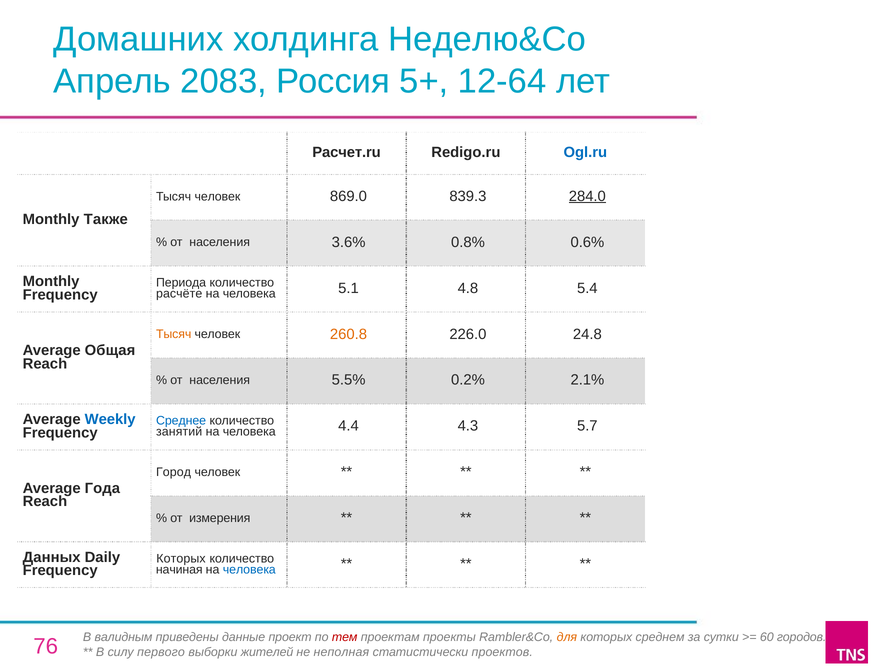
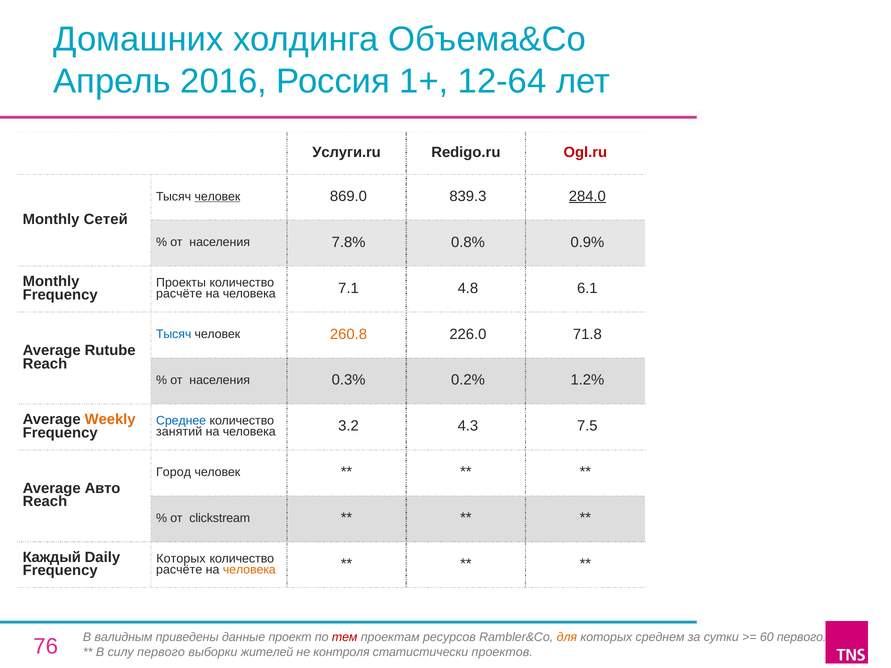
Неделю&Co: Неделю&Co -> Объема&Co (487, 39)
2083: 2083 -> 2016 (224, 81)
5+: 5+ -> 1+ (424, 81)
Расчет.ru: Расчет.ru -> Услуги.ru (347, 152)
Ogl.ru colour: blue -> red (585, 152)
человек underline: none -> present (217, 197)
Также: Также -> Сетей (106, 219)
3.6%: 3.6% -> 7.8% (349, 242)
0.6%: 0.6% -> 0.9% (587, 242)
Периода: Периода -> Проекты (181, 283)
5.1: 5.1 -> 7.1 (349, 288)
5.4: 5.4 -> 6.1 (587, 288)
Тысяч colour: orange -> blue (174, 334)
24.8: 24.8 -> 71.8 (587, 334)
Общая: Общая -> Rutube (110, 351)
5.5%: 5.5% -> 0.3% (349, 380)
2.1%: 2.1% -> 1.2% (587, 380)
Weekly colour: blue -> orange (110, 420)
4.4: 4.4 -> 3.2 (349, 426)
5.7: 5.7 -> 7.5 (587, 426)
Года: Года -> Авто (103, 488)
измерения: измерения -> clickstream (220, 518)
Данных: Данных -> Каждый (52, 557)
начиная: начиная -> расчёте (179, 570)
человека colour: blue -> orange (249, 570)
проекты: проекты -> ресурсов (449, 638)
60 городов: городов -> первого (802, 638)
неполная: неполная -> контроля (341, 653)
